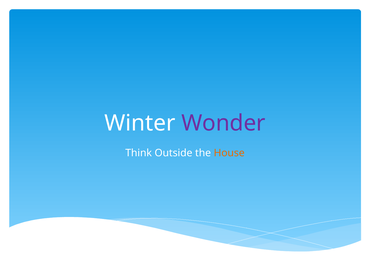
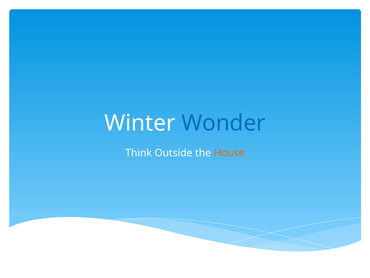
Wonder colour: purple -> blue (223, 123)
